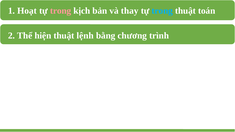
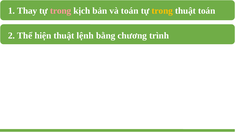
Hoạt: Hoạt -> Thay (27, 11)
và thay: thay -> toán (130, 11)
trong colour: light blue -> yellow (162, 11)
